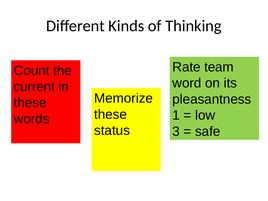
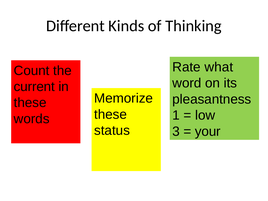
team: team -> what (219, 67)
safe: safe -> your (208, 131)
